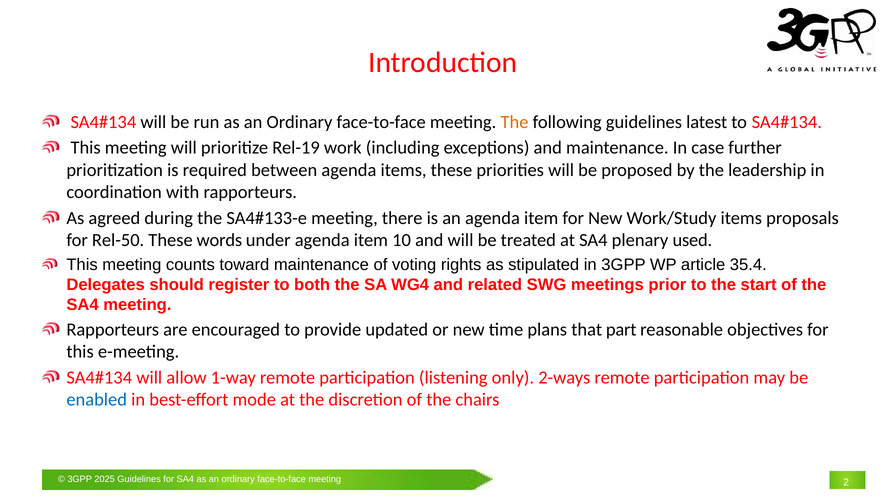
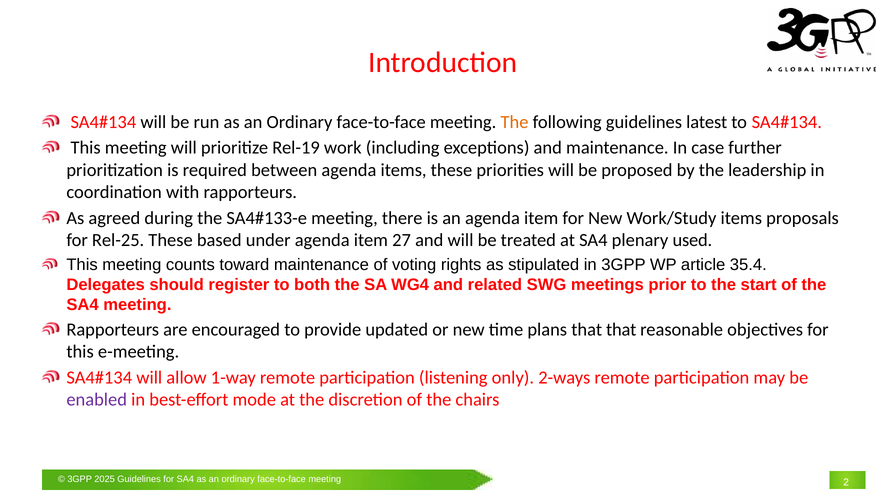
Rel-50: Rel-50 -> Rel-25 (118, 240)
words: words -> based (219, 240)
10: 10 -> 27 (402, 240)
that part: part -> that (621, 329)
enabled colour: blue -> purple (97, 399)
